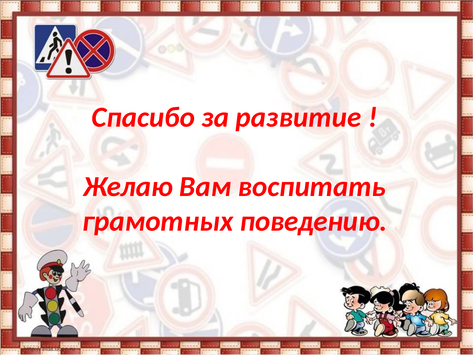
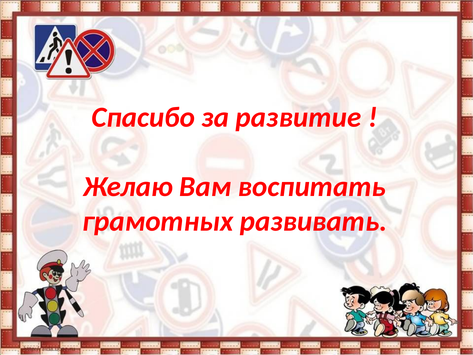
поведению: поведению -> развивать (313, 221)
